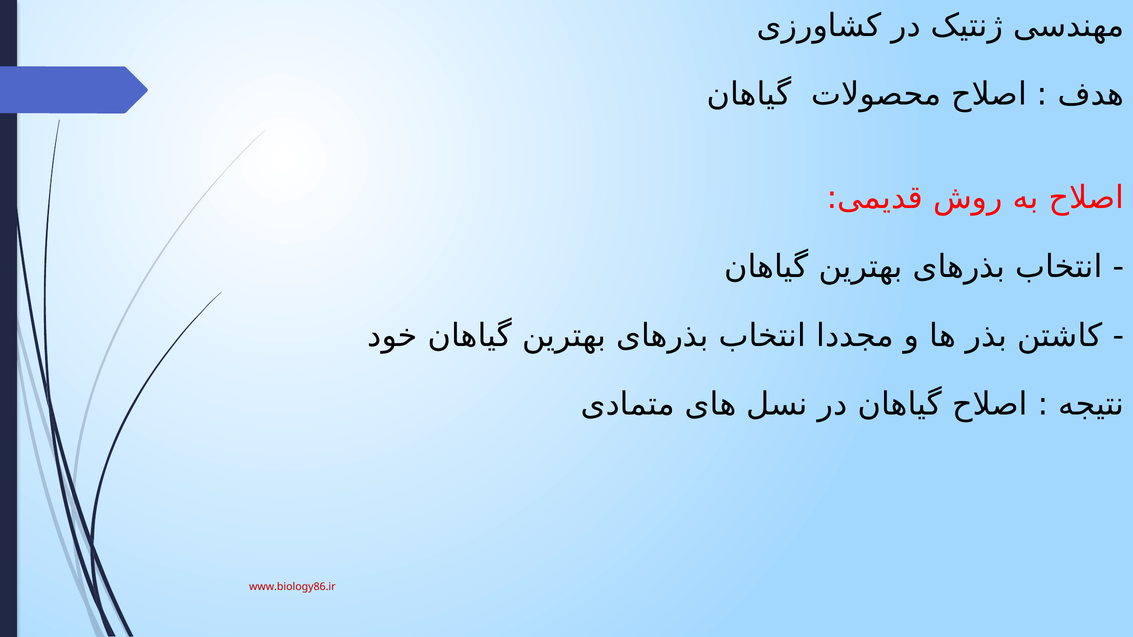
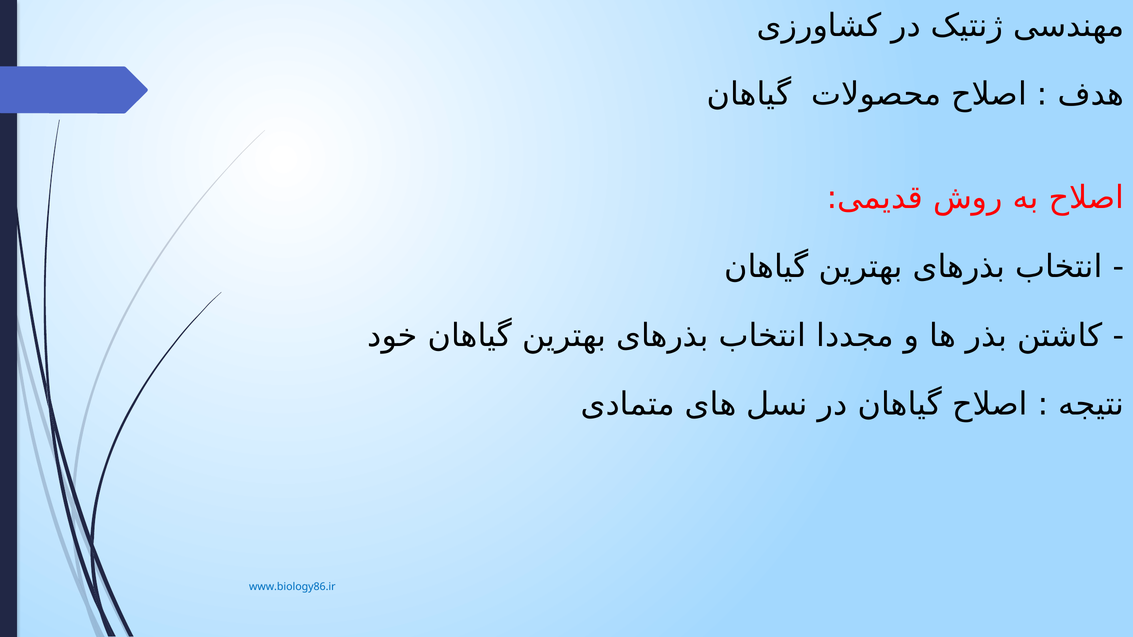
www.biology86.ir colour: red -> blue (292, 587)
